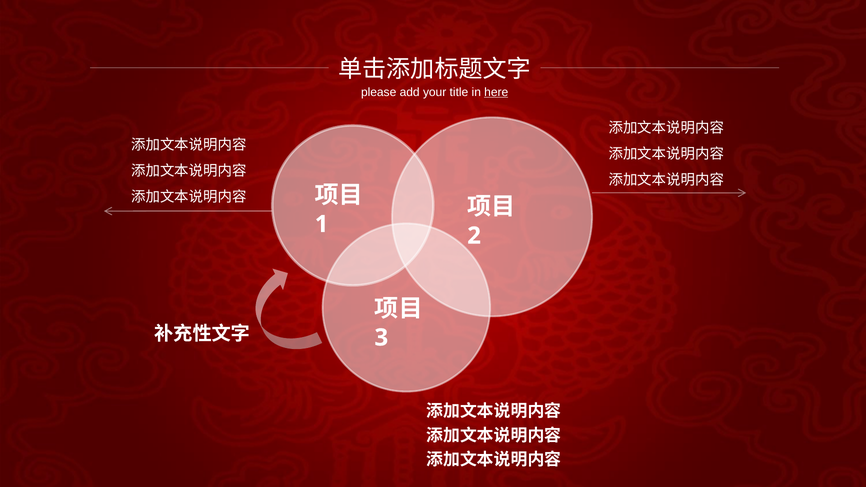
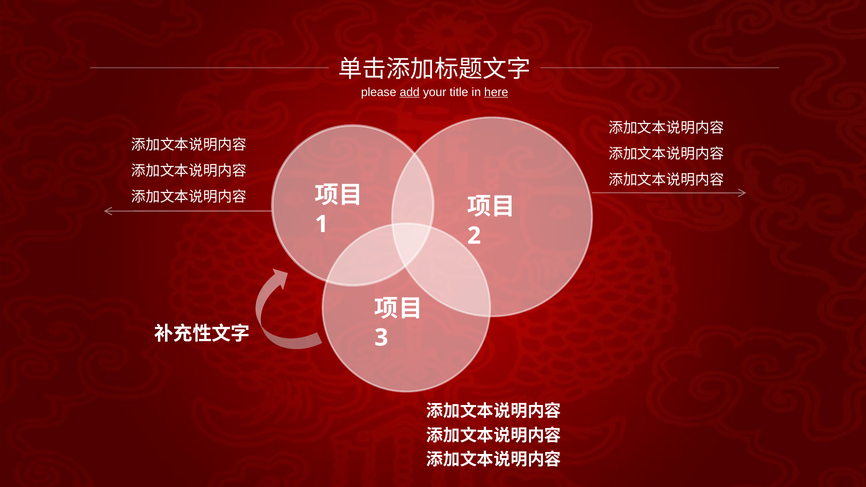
add underline: none -> present (410, 92)
